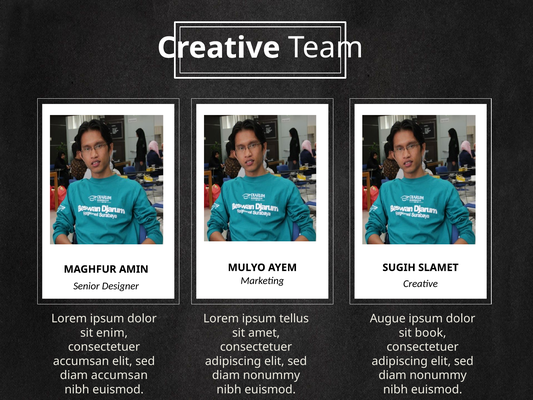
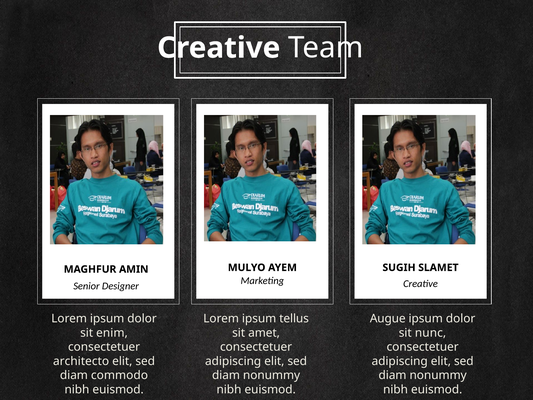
book: book -> nunc (431, 333)
accumsan: accumsan -> architecto (81, 361)
diam accumsan: accumsan -> commodo (119, 375)
